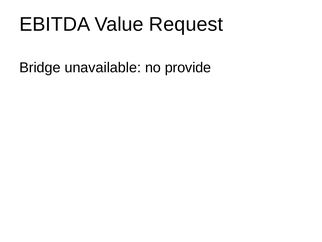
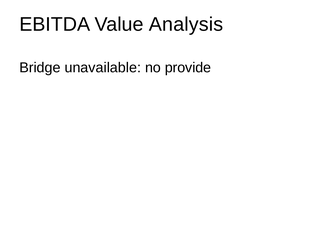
Request: Request -> Analysis (186, 24)
